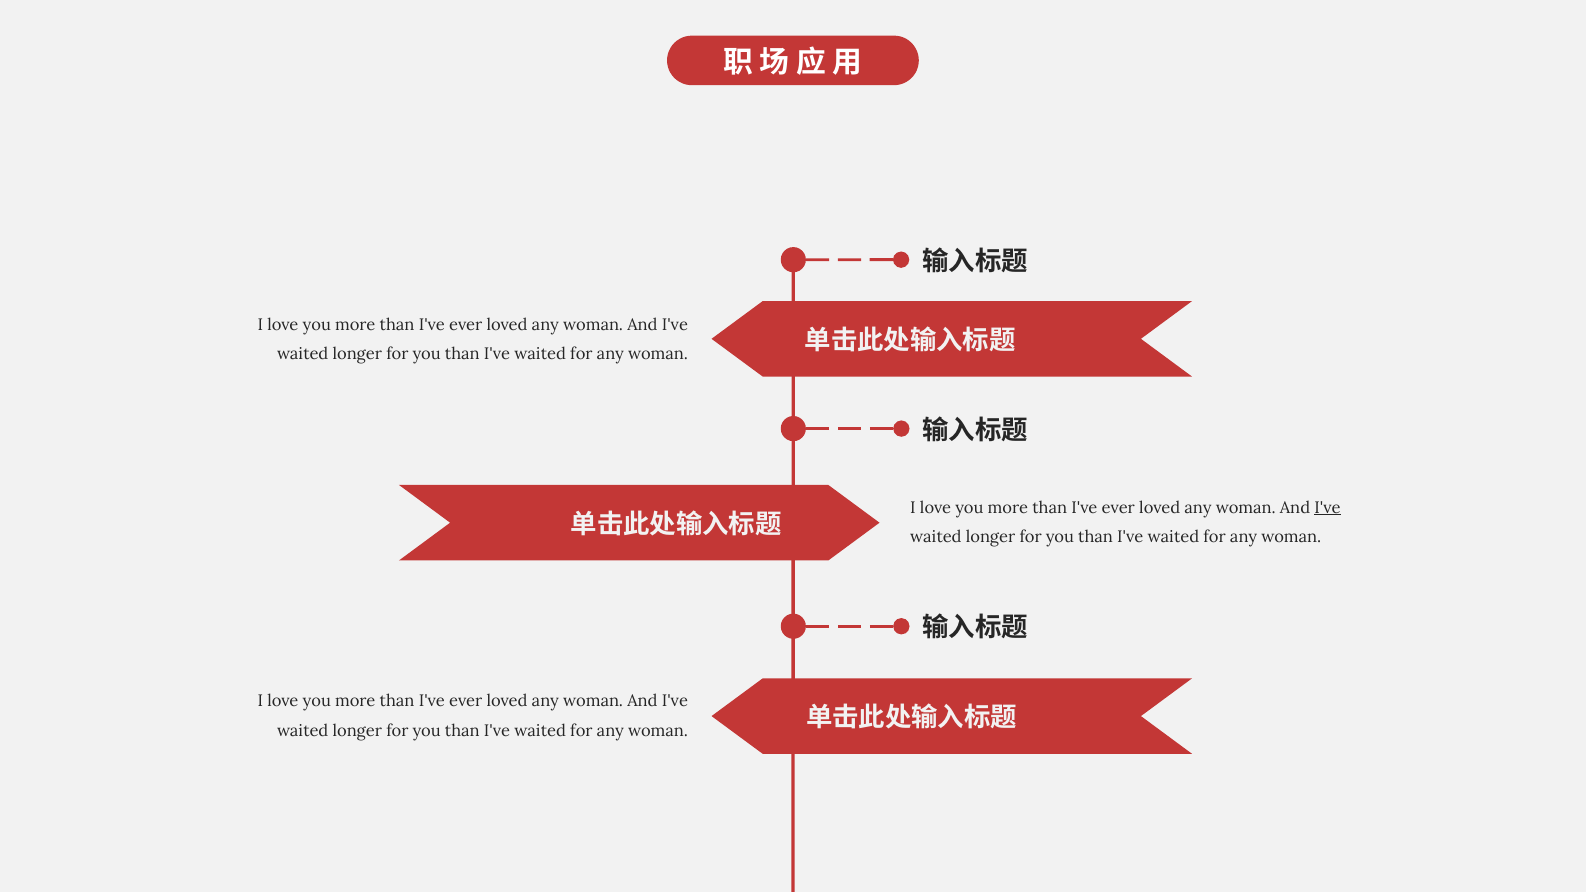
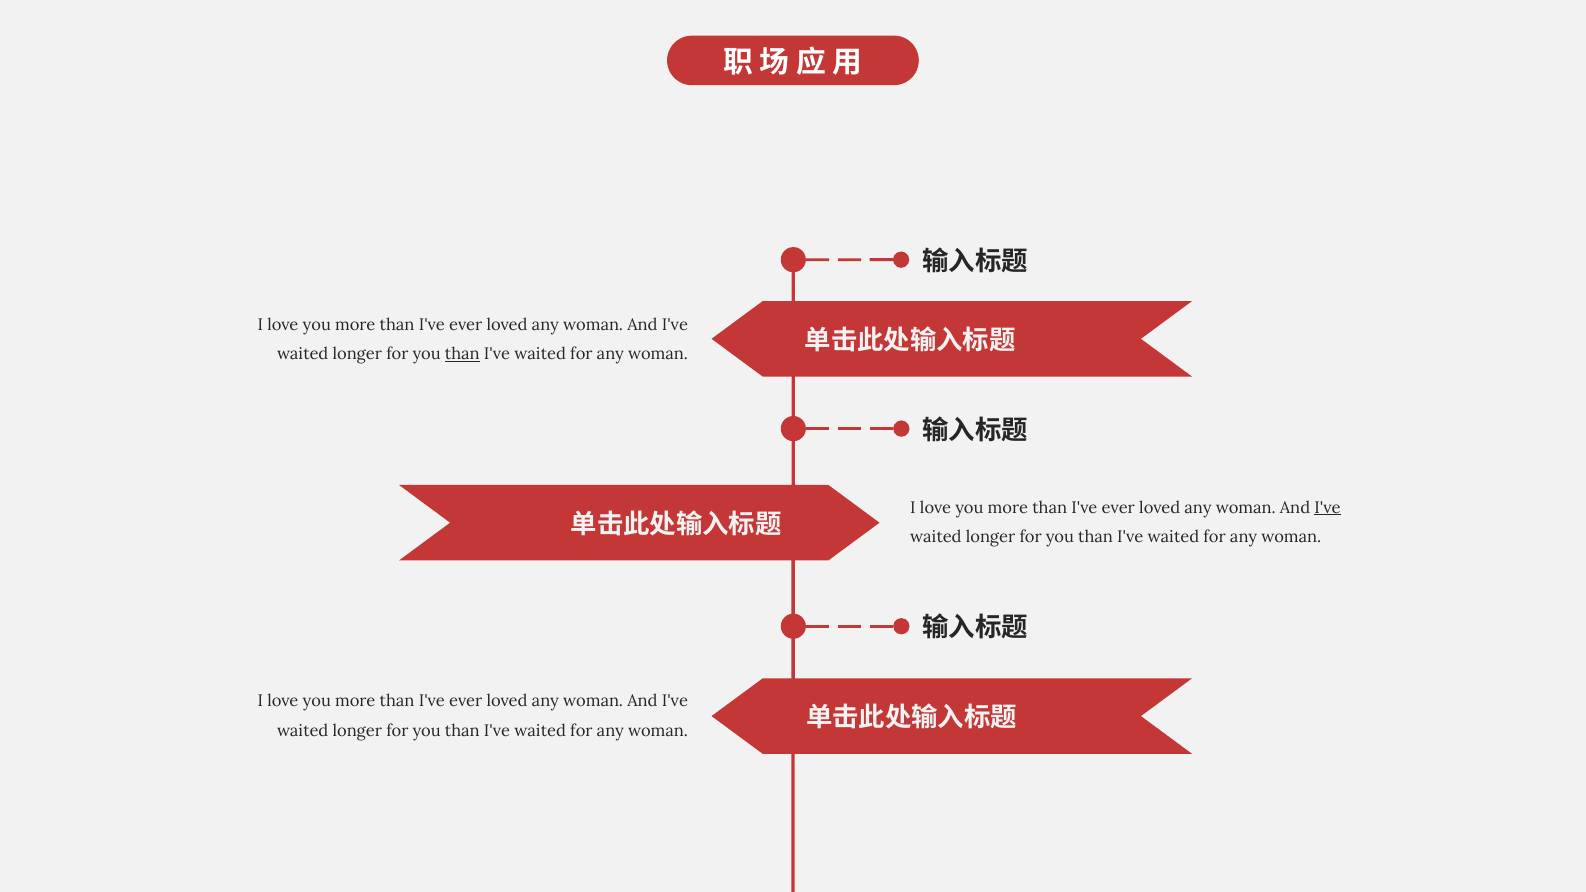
than underline: none -> present (462, 354)
